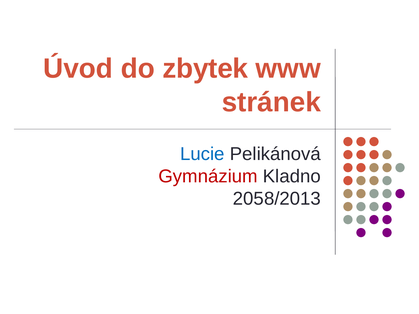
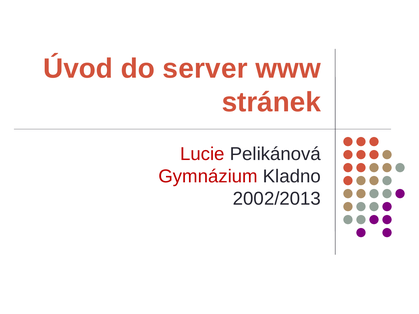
zbytek: zbytek -> server (205, 69)
Lucie colour: blue -> red (202, 154)
2058/2013: 2058/2013 -> 2002/2013 (277, 199)
